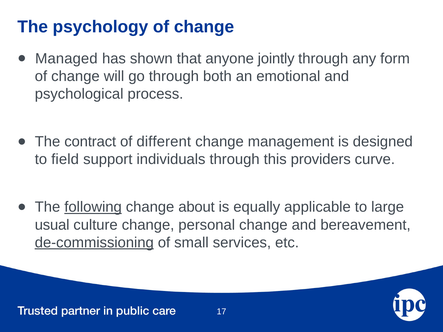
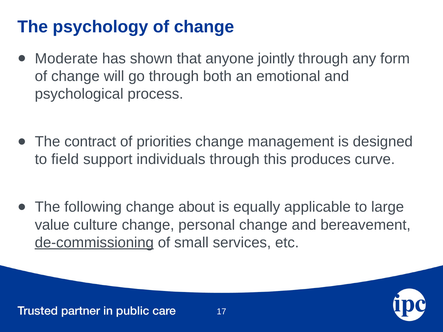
Managed: Managed -> Moderate (66, 59)
different: different -> priorities (164, 142)
providers: providers -> produces (321, 160)
following underline: present -> none (93, 207)
usual: usual -> value (52, 225)
